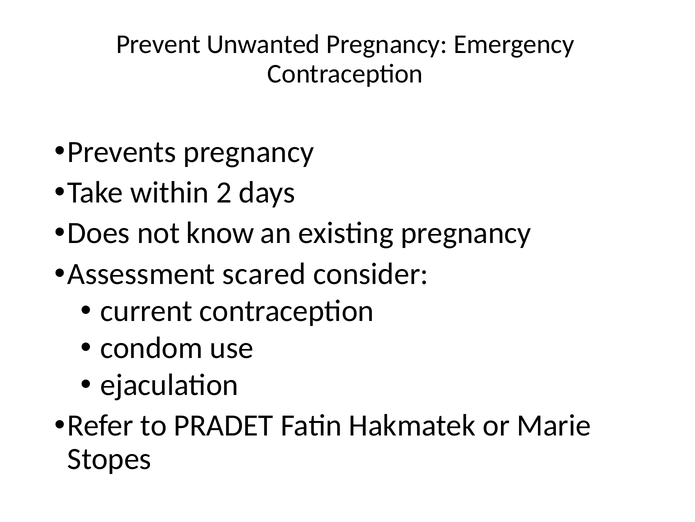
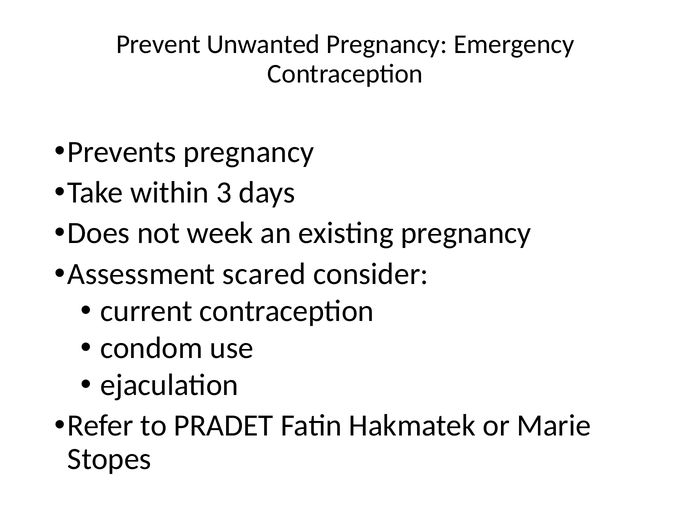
2: 2 -> 3 (224, 192)
know: know -> week (220, 233)
